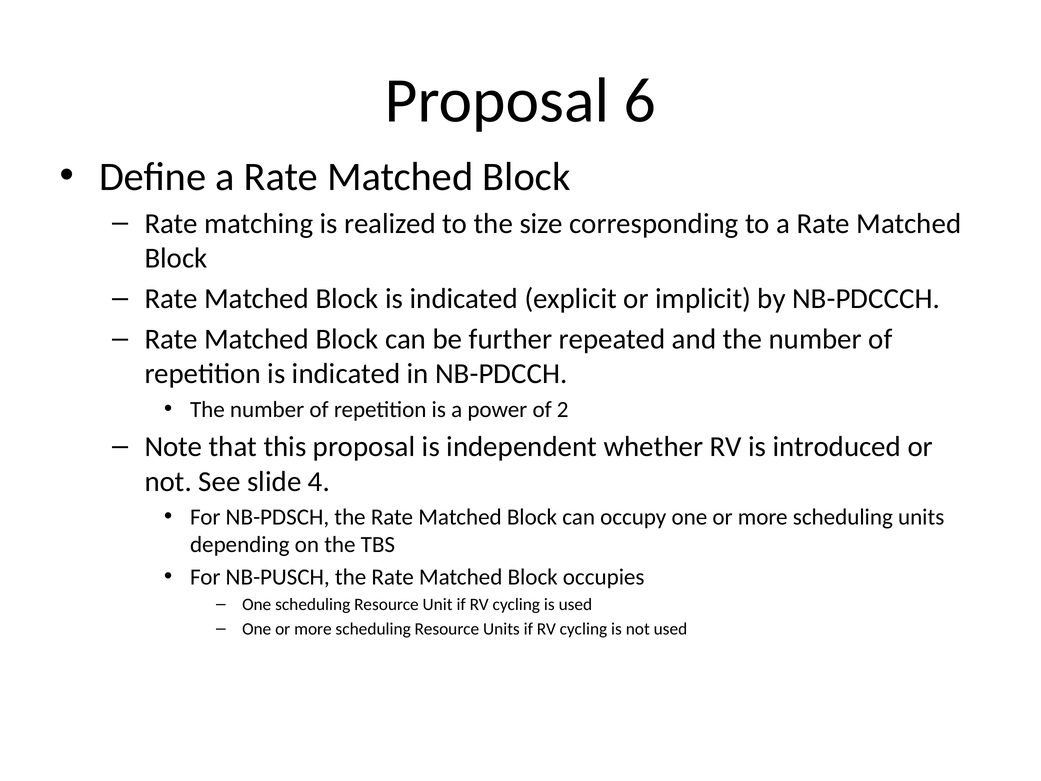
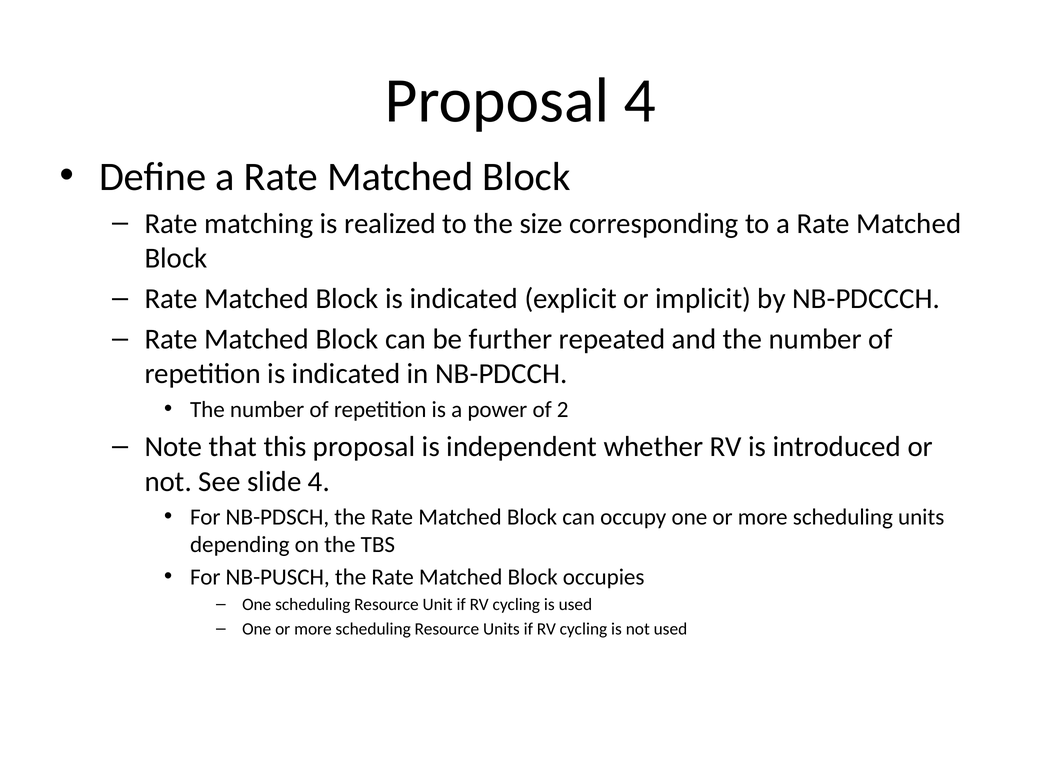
Proposal 6: 6 -> 4 (640, 101)
